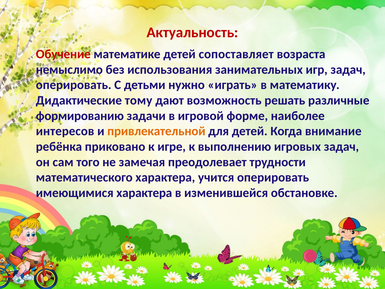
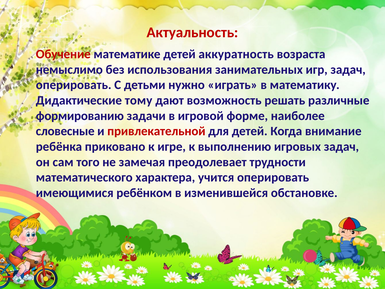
сопоставляет: сопоставляет -> аккуратность (236, 54)
интересов: интересов -> словесные (65, 131)
привлекательной colour: orange -> red (156, 131)
имеющимися характера: характера -> ребёнком (144, 193)
